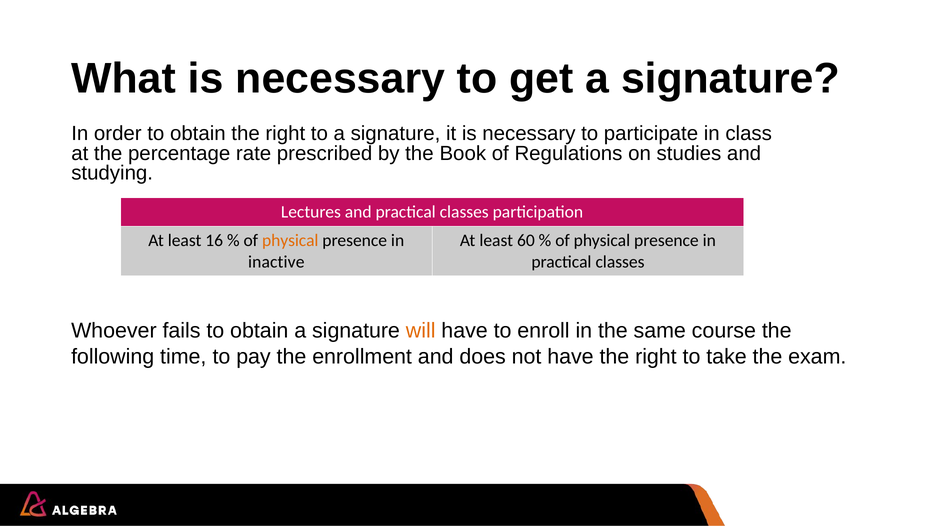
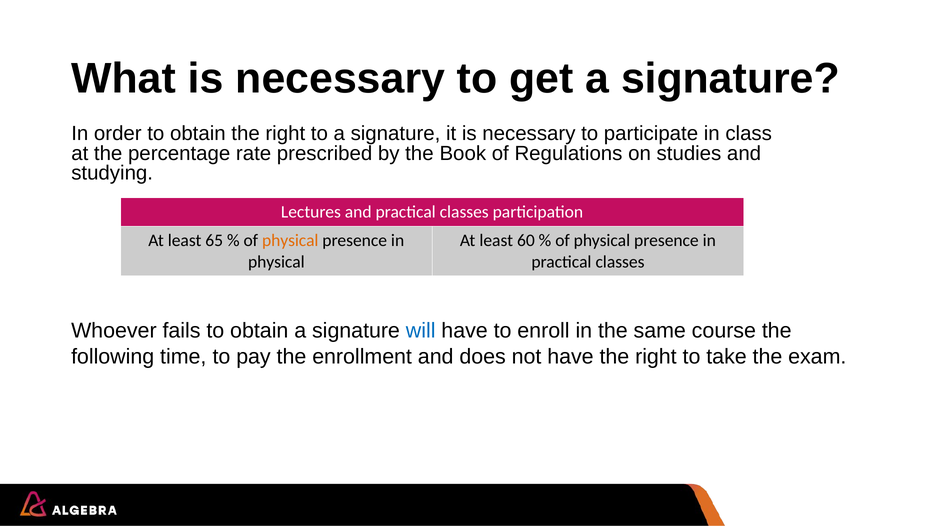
16: 16 -> 65 (214, 241)
inactive: inactive -> physical (276, 262)
will colour: orange -> blue (421, 331)
